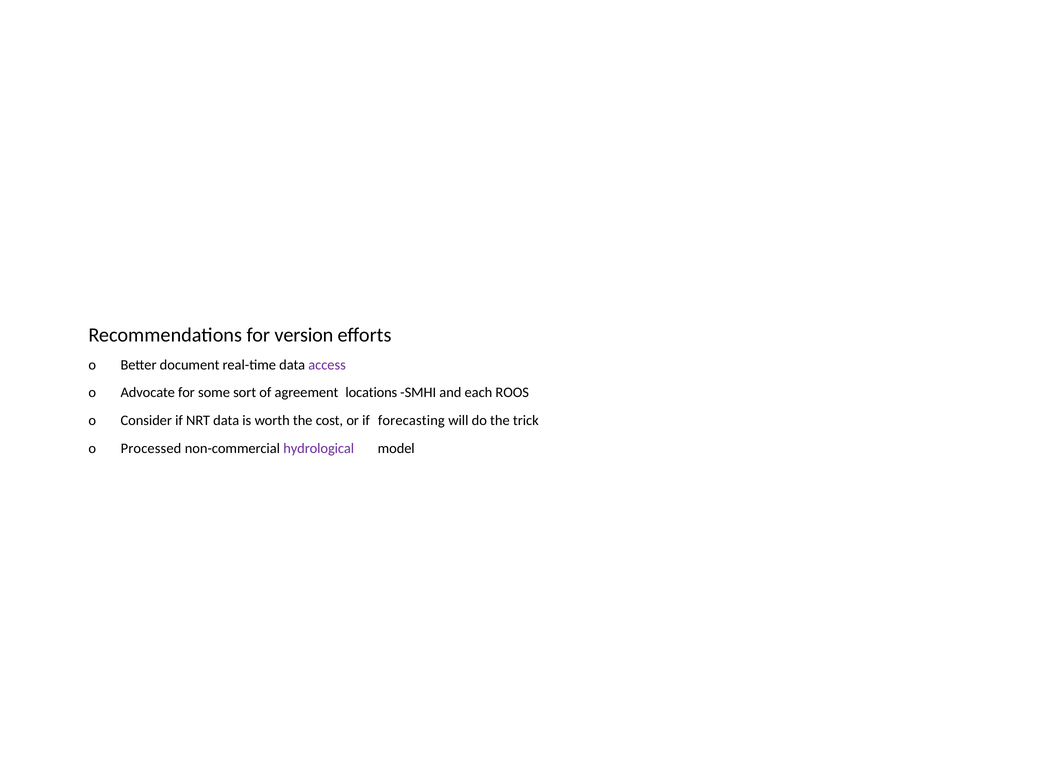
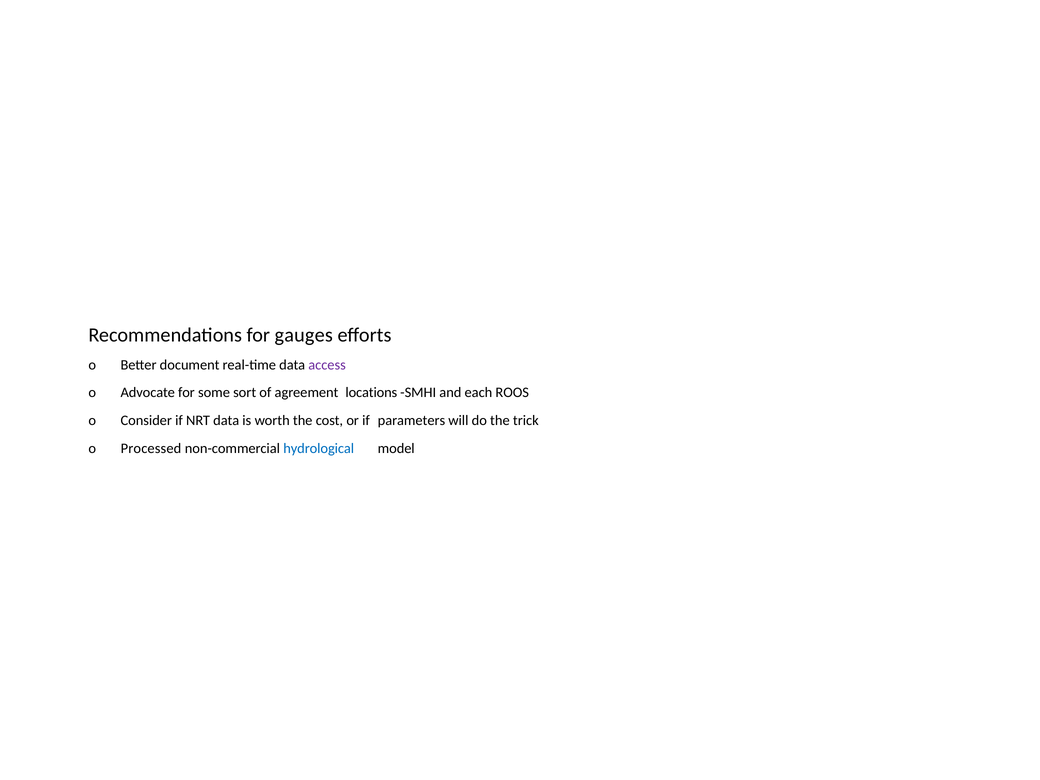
version: version -> gauges (304, 335)
forecasting: forecasting -> parameters (411, 420)
hydrological colour: purple -> blue (319, 448)
